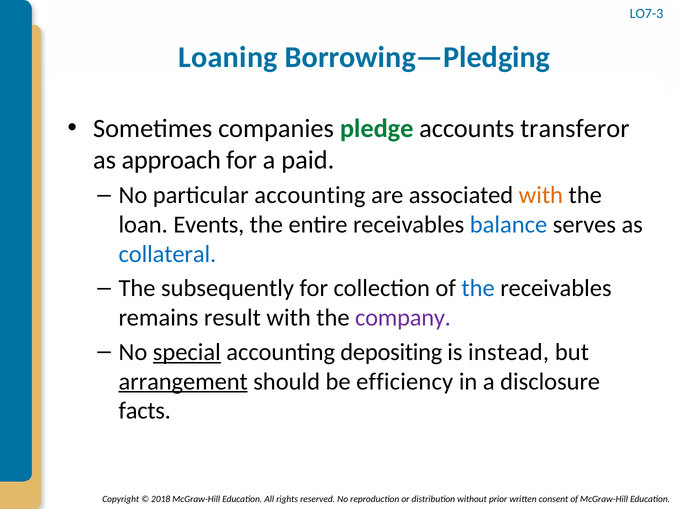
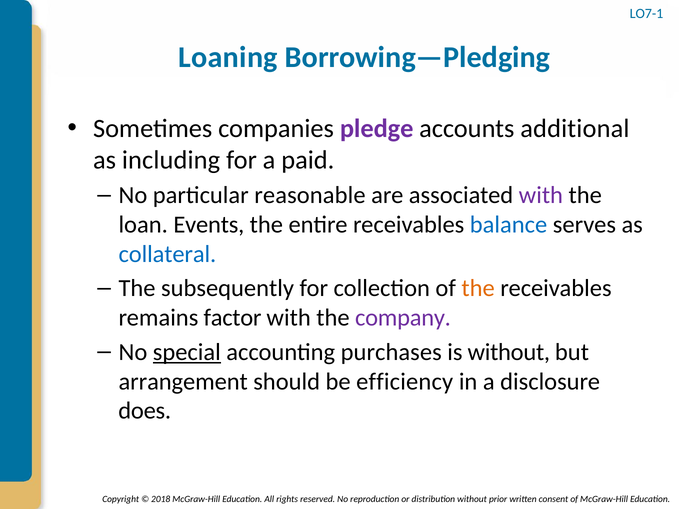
LO7-3: LO7-3 -> LO7-1 (647, 13)
pledge colour: green -> purple (377, 128)
transferor: transferor -> additional (575, 128)
approach: approach -> including (171, 160)
particular accounting: accounting -> reasonable (310, 195)
with colour: orange -> purple (541, 195)
the colour: blue -> orange (478, 289)
result: result -> factor (233, 318)
depositing: depositing -> purchases (391, 352)
is instead: instead -> without (509, 352)
arrangement underline: present -> none (183, 382)
facts: facts -> does (145, 411)
